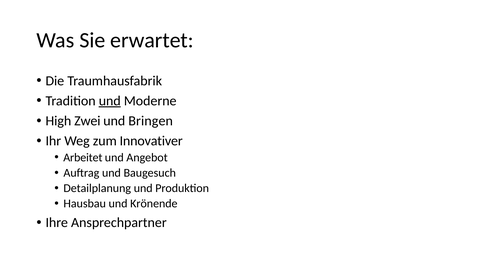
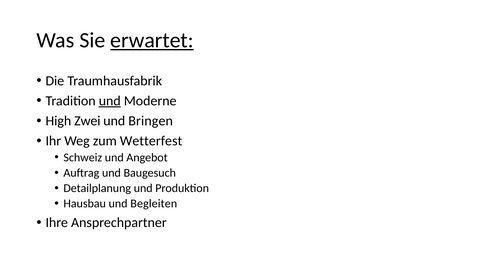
erwartet underline: none -> present (152, 40)
Innovativer: Innovativer -> Wetterfest (151, 141)
Arbeitet: Arbeitet -> Schweiz (83, 158)
Krönende: Krönende -> Begleiten (154, 204)
